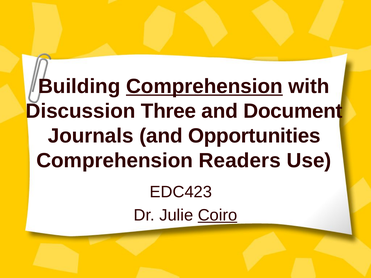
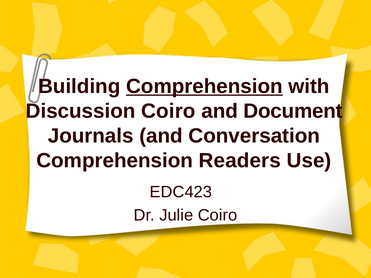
Discussion Three: Three -> Coiro (168, 111)
Opportunities: Opportunities -> Conversation (254, 136)
Coiro underline: present -> none (218, 215)
